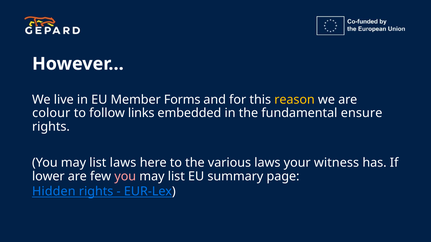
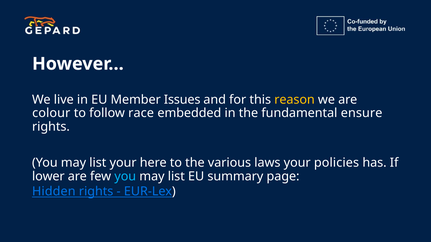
Forms: Forms -> Issues (182, 100)
links: links -> race (141, 113)
list laws: laws -> your (123, 163)
witness: witness -> policies (337, 163)
you colour: pink -> light blue (125, 177)
